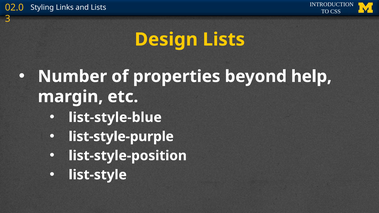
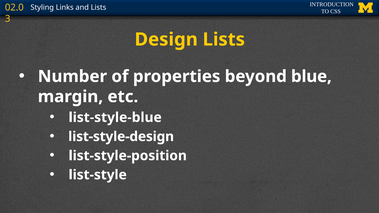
help: help -> blue (311, 76)
list-style-purple: list-style-purple -> list-style-design (121, 137)
